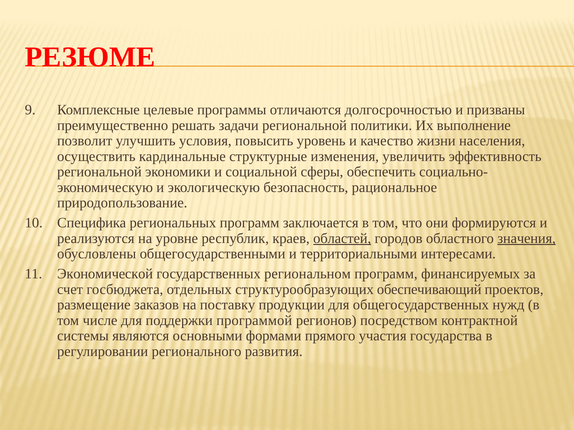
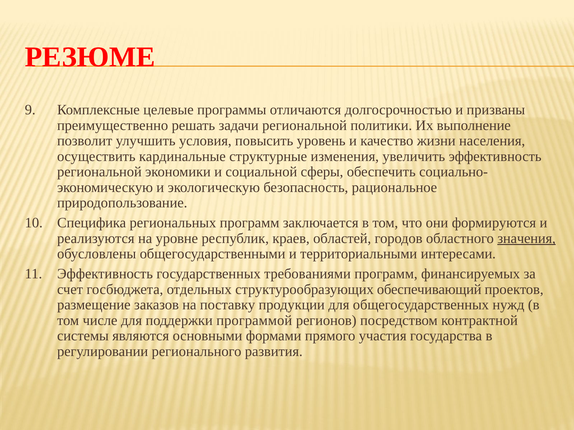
областей underline: present -> none (342, 239)
Экономической: Экономической -> Эффективность (105, 274)
региональном: региональном -> требованиями (307, 274)
